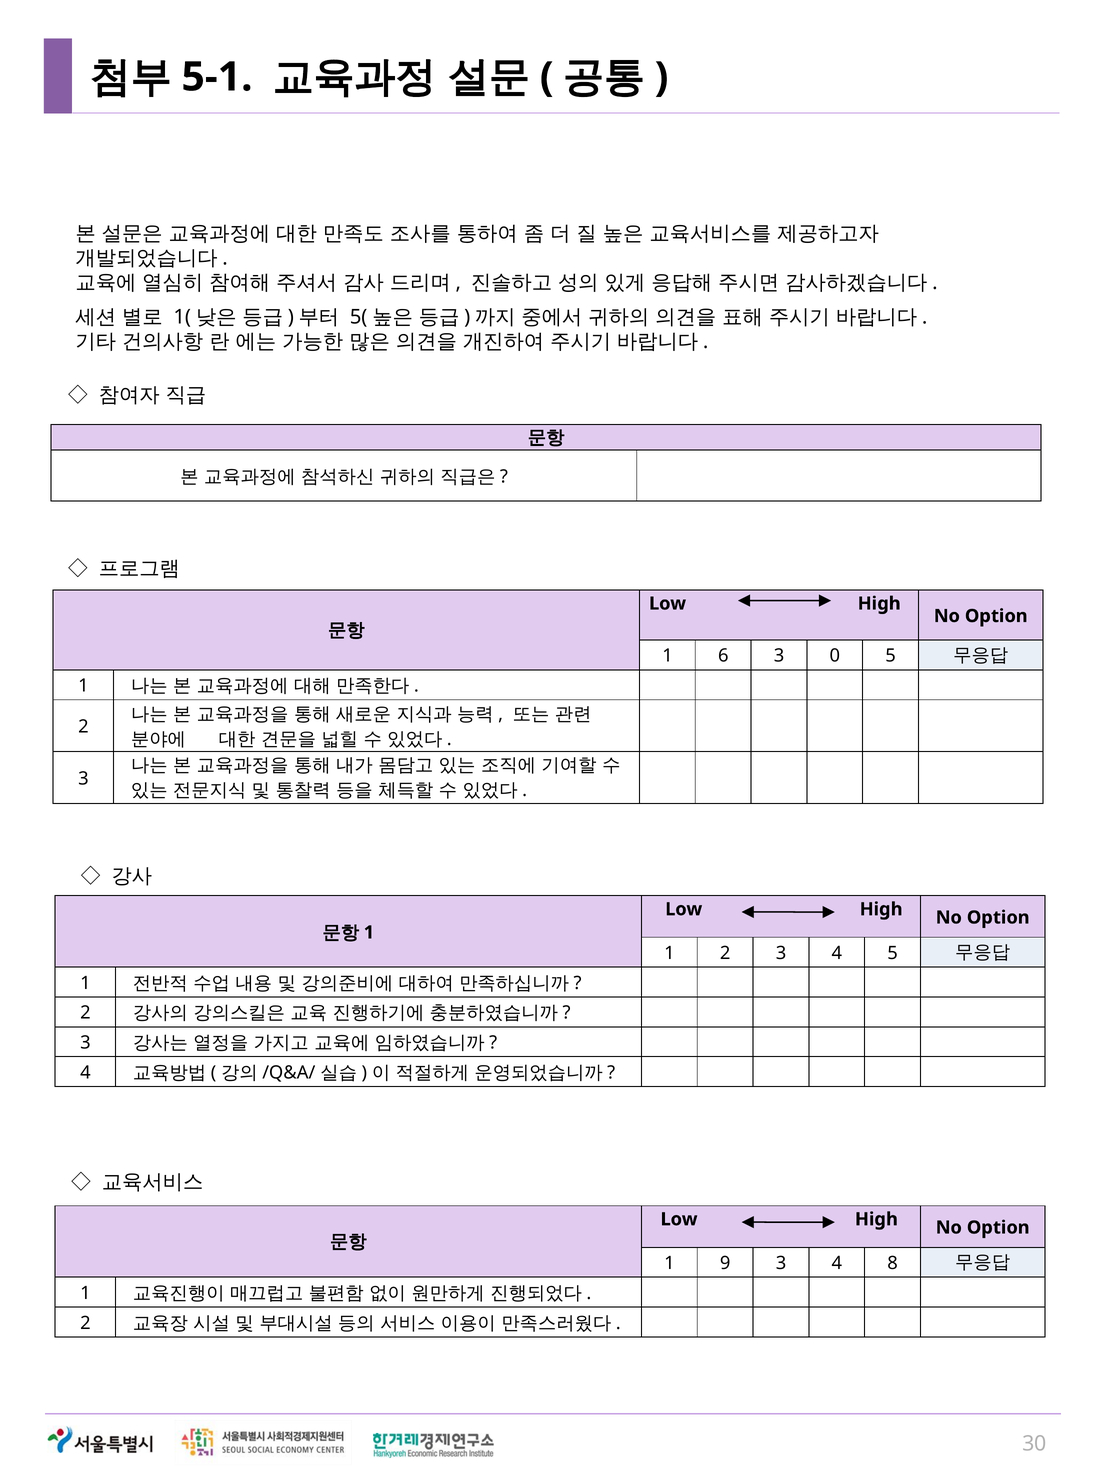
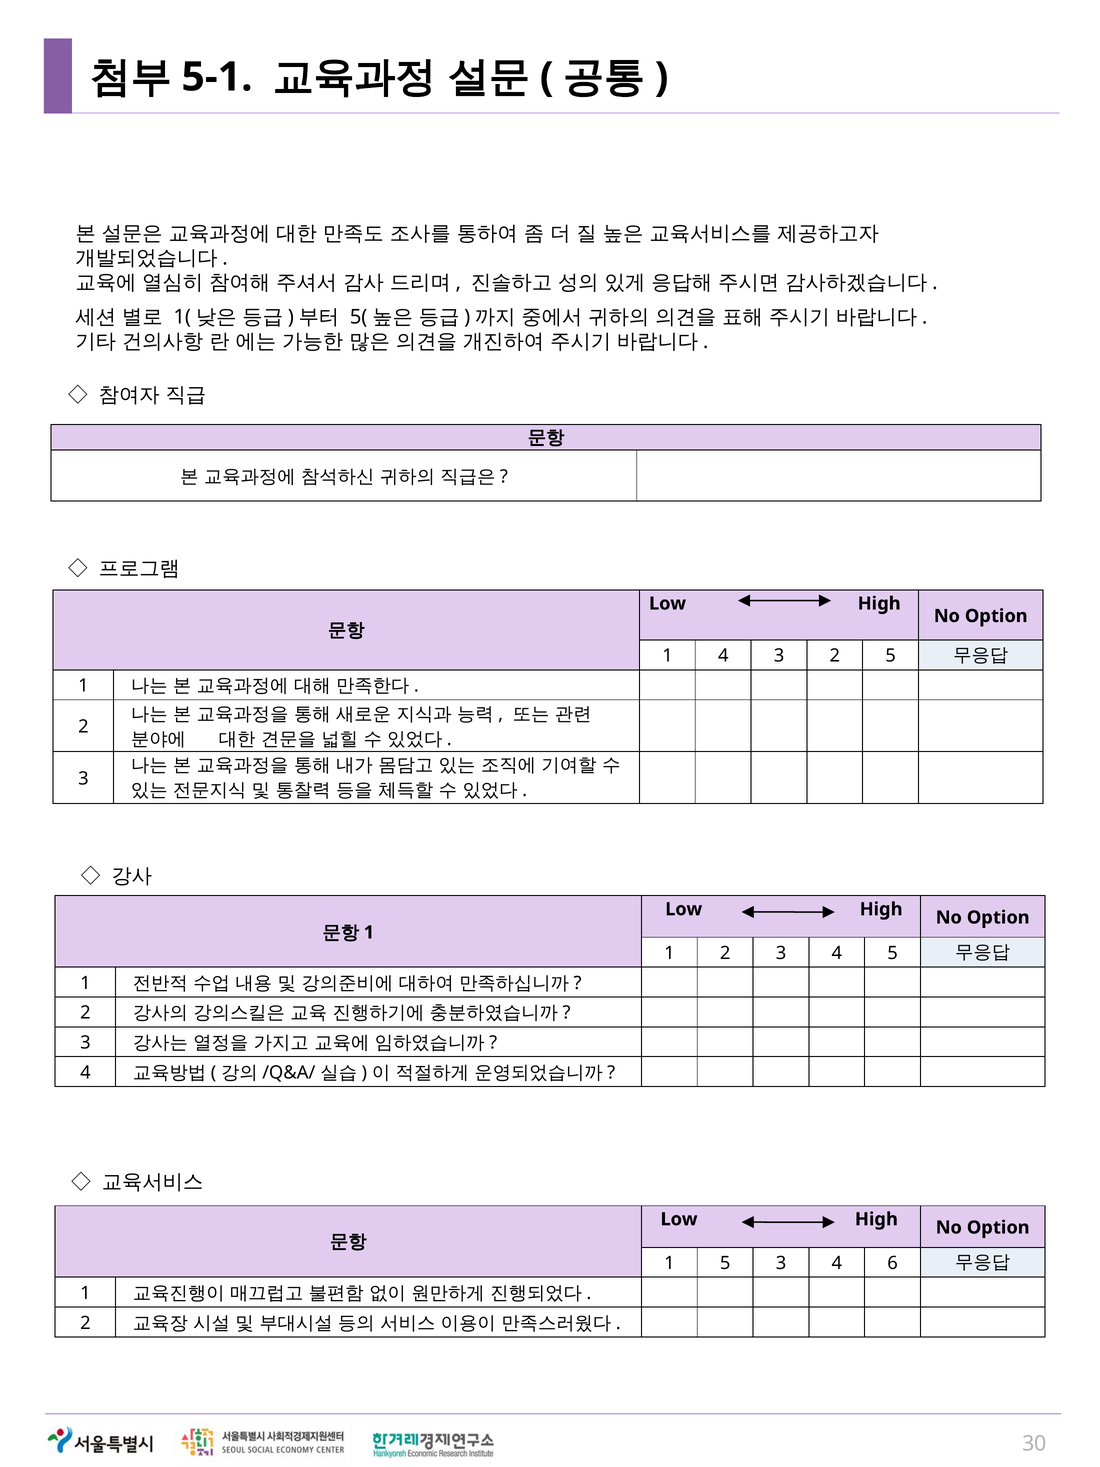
1 6: 6 -> 4 (723, 656)
3 0: 0 -> 2 (835, 656)
1 9: 9 -> 5 (725, 1263)
8: 8 -> 6 (893, 1263)
